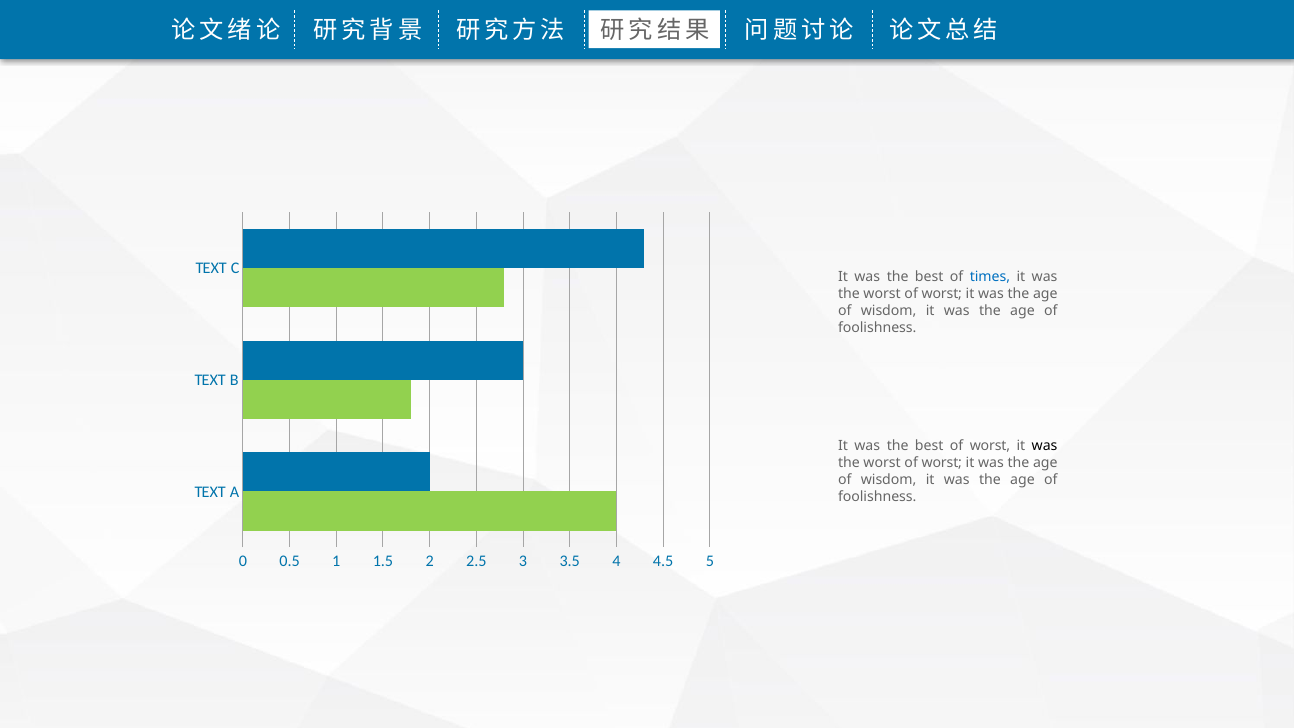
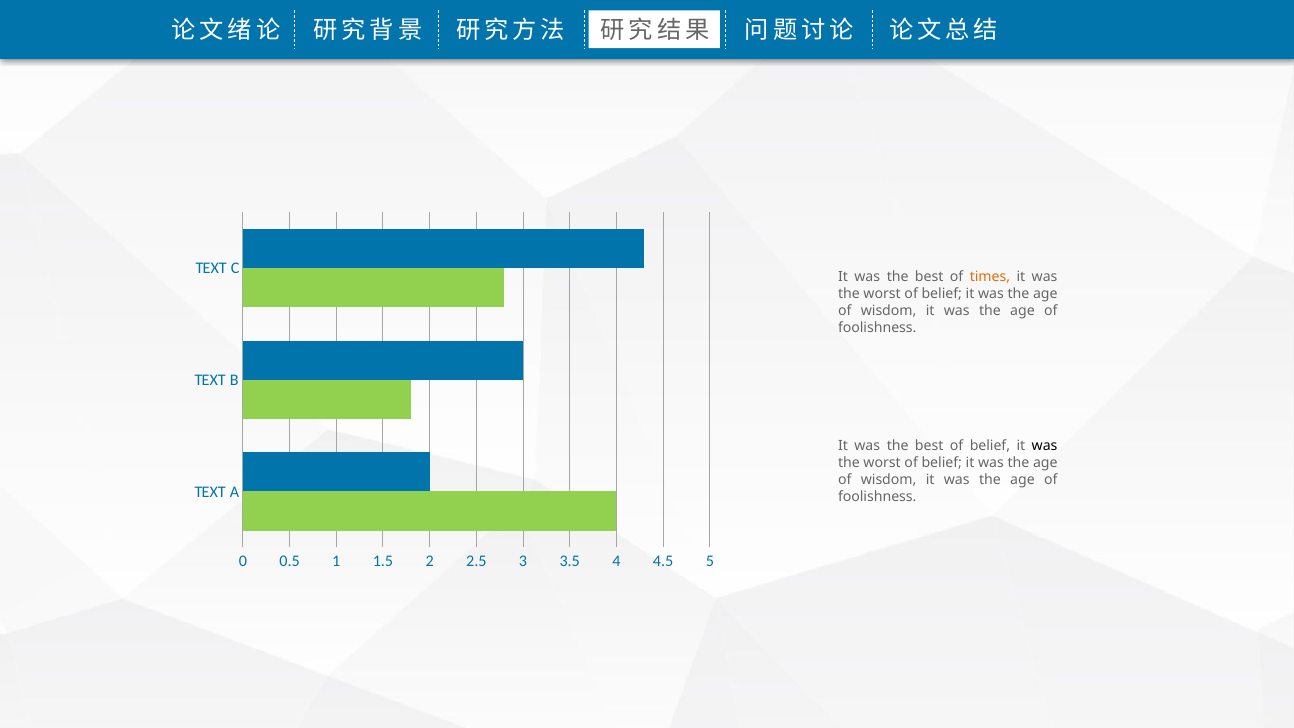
times colour: blue -> orange (990, 277)
worst: worst -> belief (942, 294)
best of worst: worst -> belief (990, 446)
worst: worst -> belief (942, 463)
